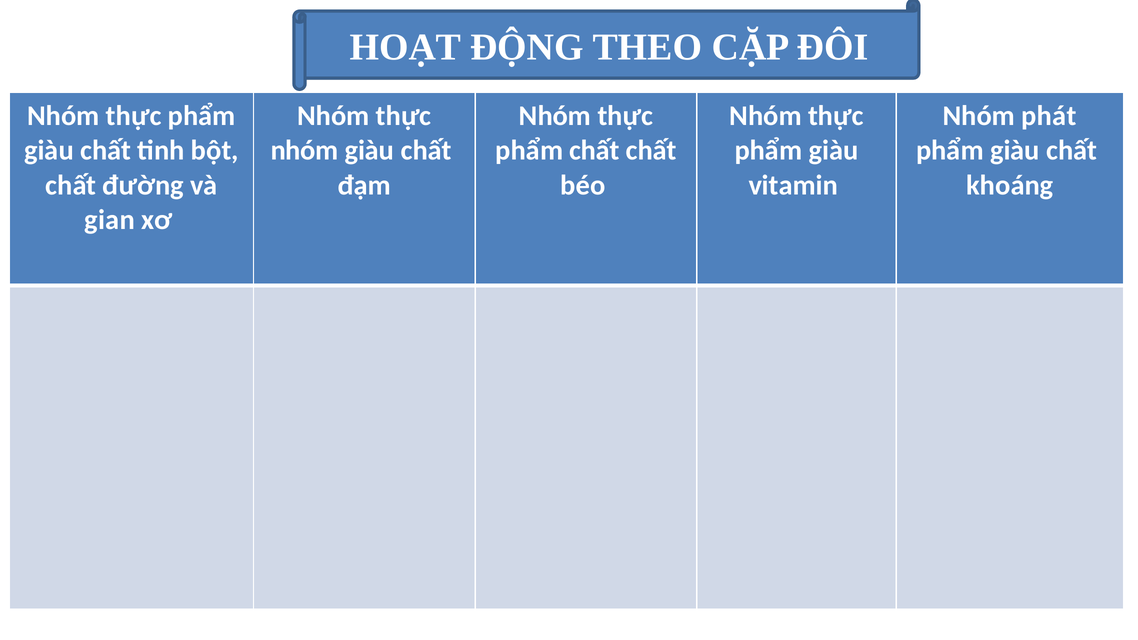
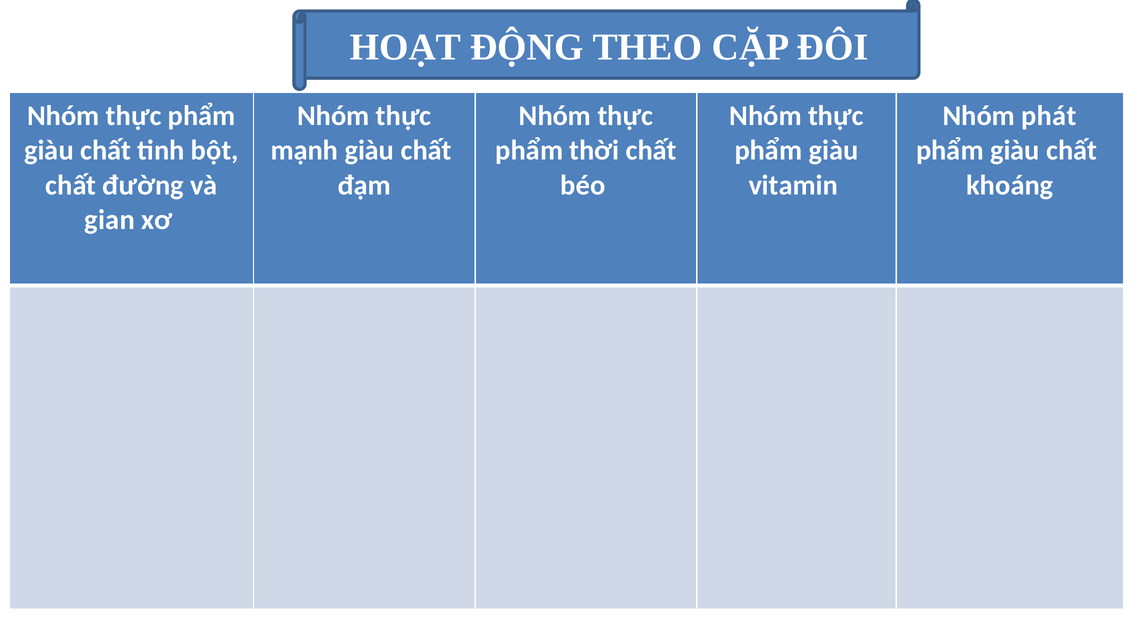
nhóm: nhóm -> mạnh (304, 151)
phẩm chất: chất -> thời (594, 151)
